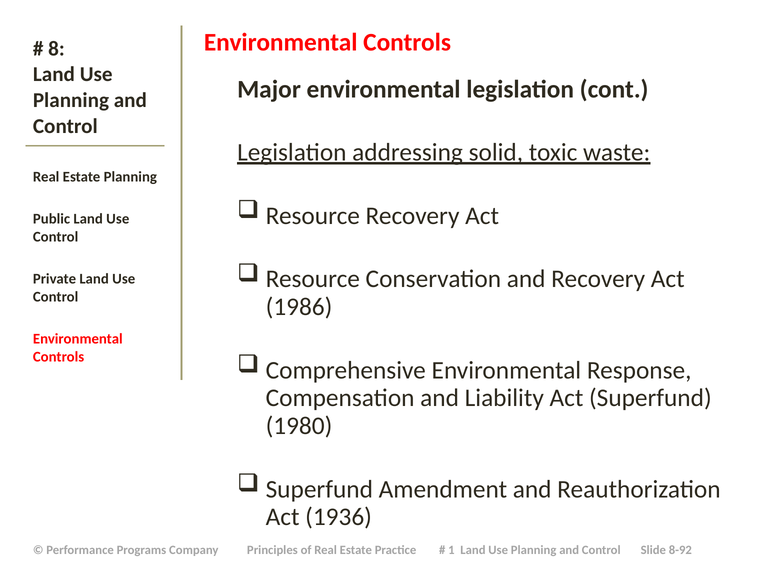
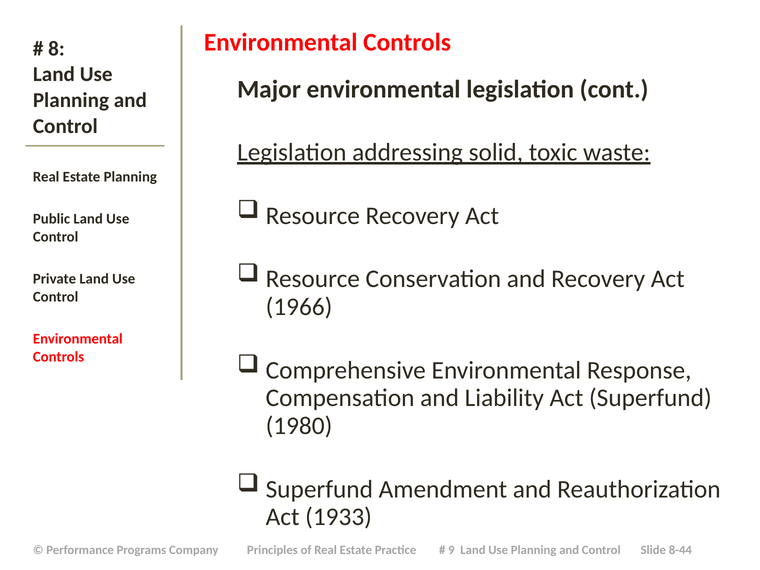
1986: 1986 -> 1966 (299, 307)
1936: 1936 -> 1933 (339, 517)
1: 1 -> 9 (451, 550)
8-92: 8-92 -> 8-44 (680, 550)
